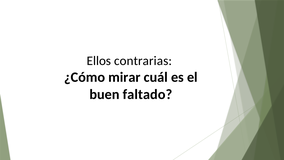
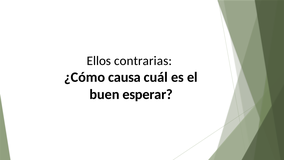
mirar: mirar -> causa (124, 77)
faltado: faltado -> esperar (148, 94)
